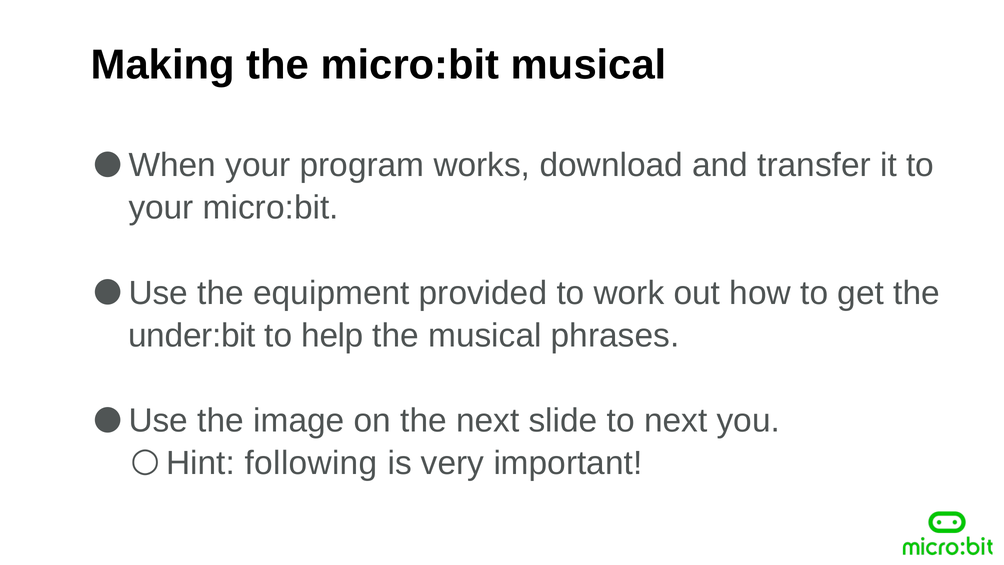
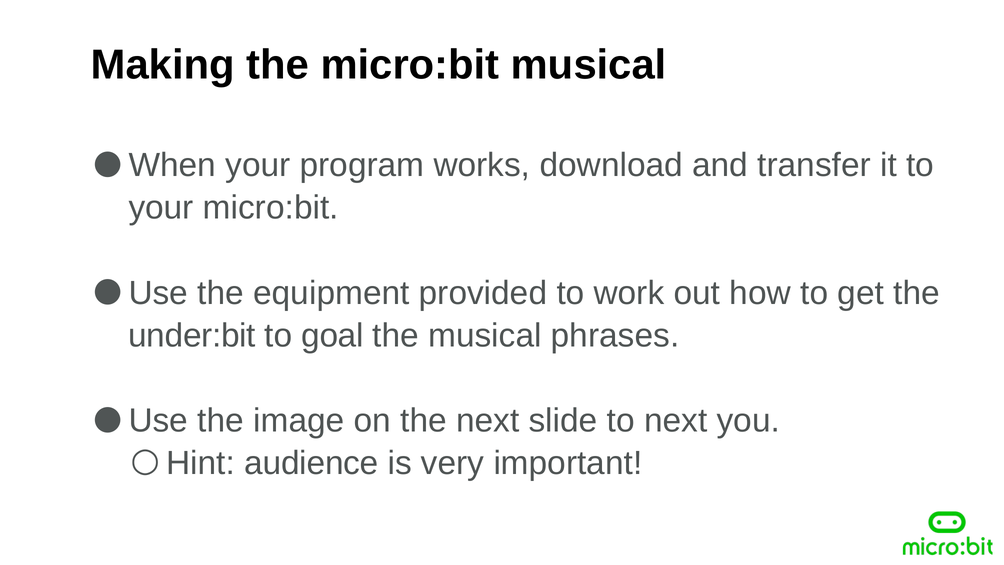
help: help -> goal (332, 335)
following: following -> audience (311, 463)
